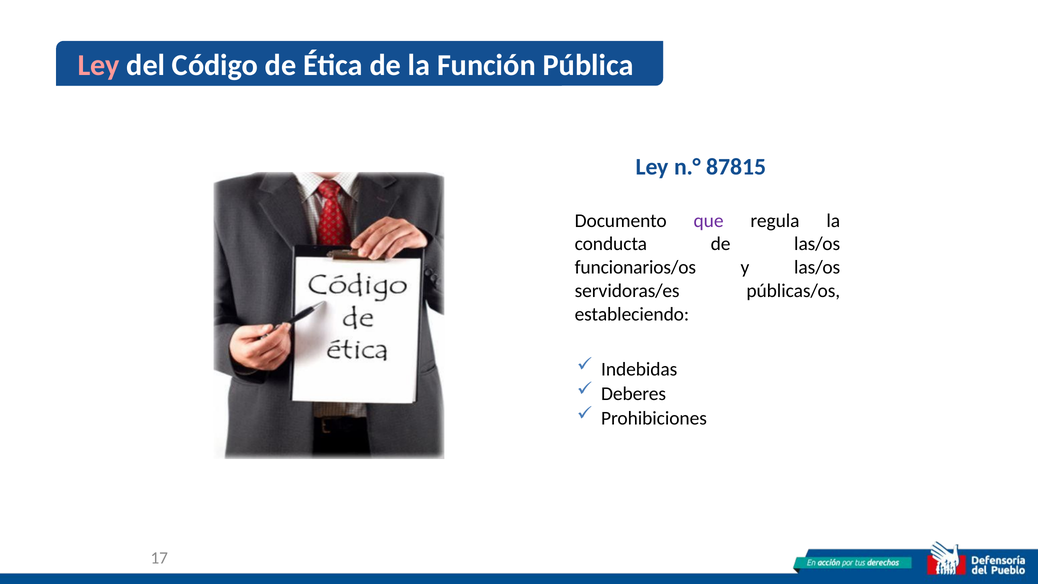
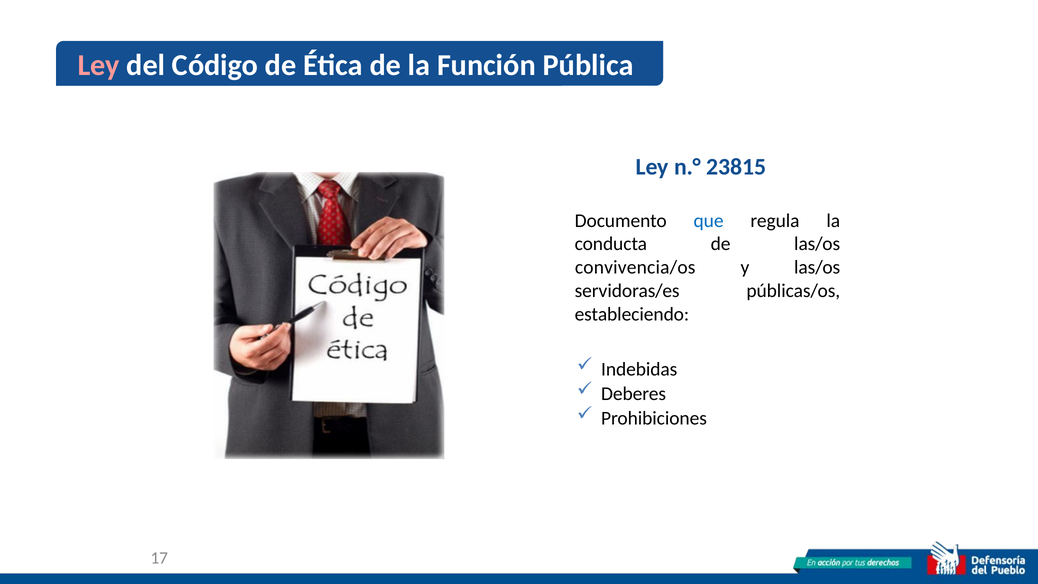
87815: 87815 -> 23815 (736, 167)
que colour: purple -> blue (709, 221)
funcionarios/os: funcionarios/os -> convivencia/os (635, 267)
